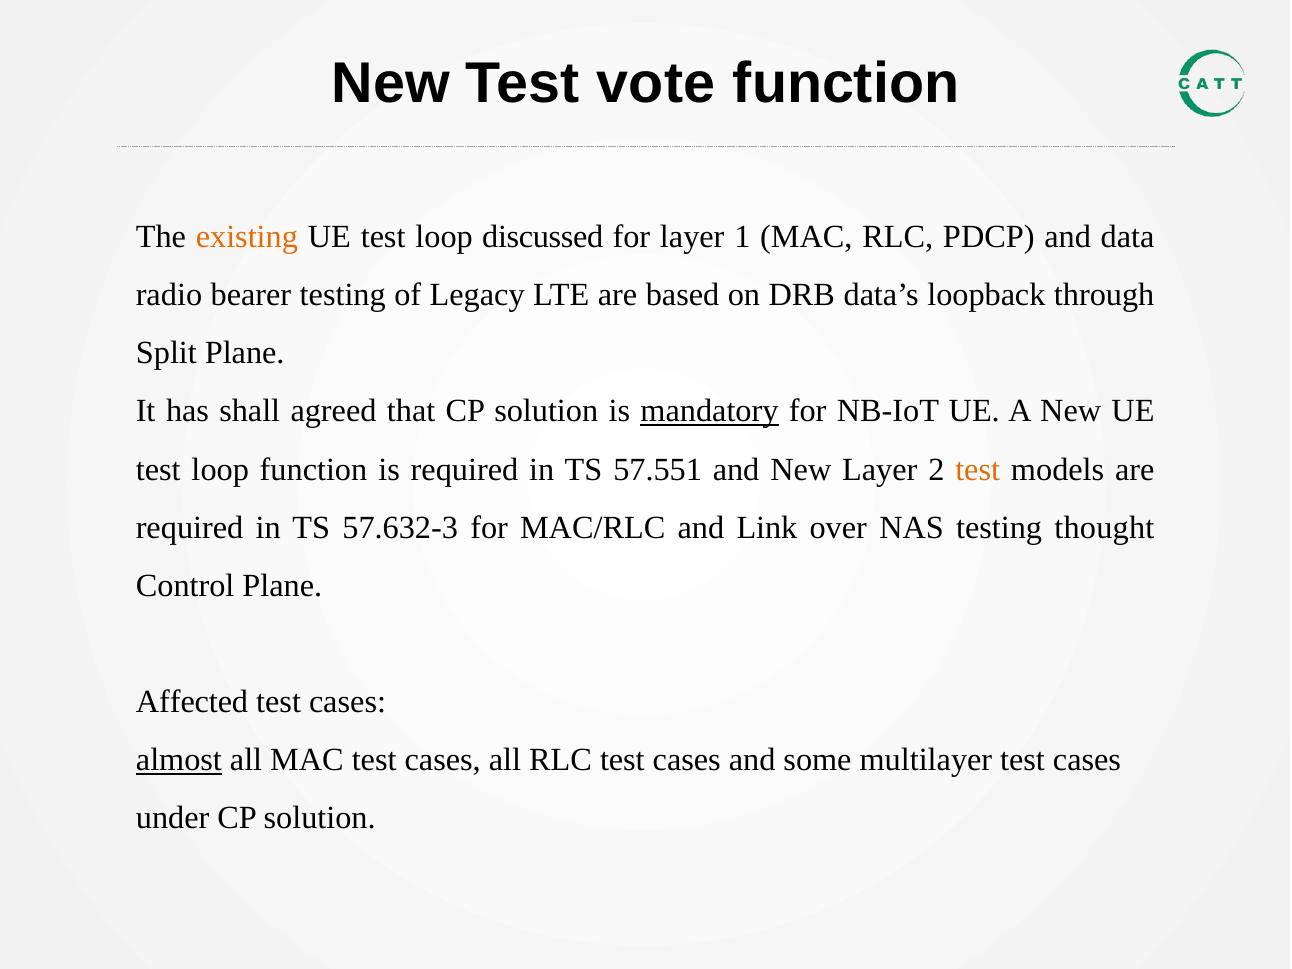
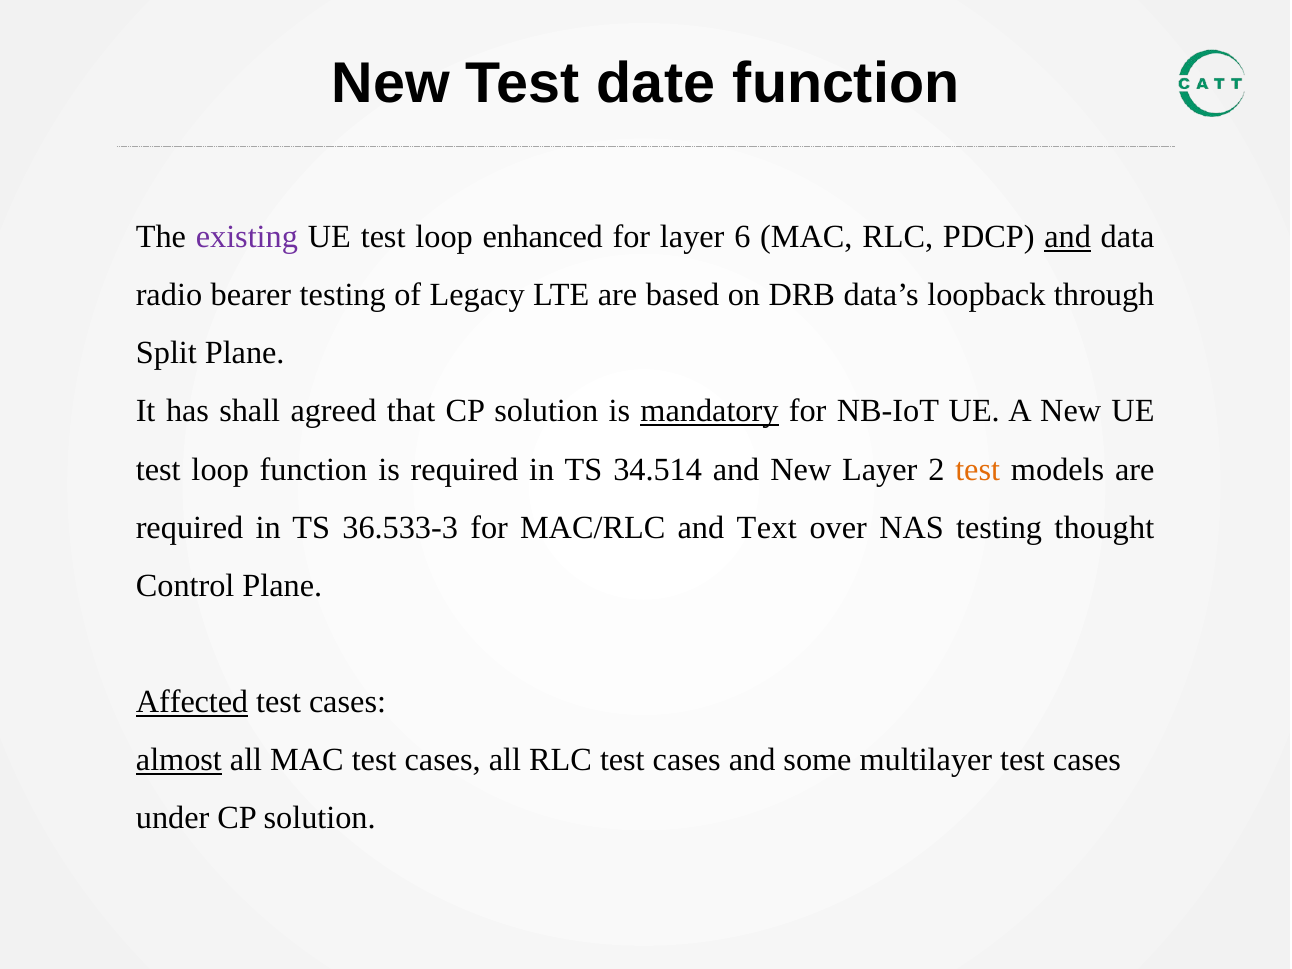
vote: vote -> date (656, 84)
existing colour: orange -> purple (247, 237)
discussed: discussed -> enhanced (543, 237)
1: 1 -> 6 (742, 237)
and underline: none -> present (1068, 237)
57.551: 57.551 -> 34.514 (658, 469)
57.632-3: 57.632-3 -> 36.533-3 (400, 528)
Link: Link -> Text (767, 528)
Affected underline: none -> present (192, 702)
